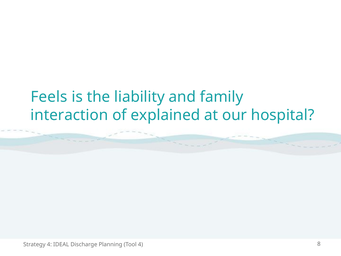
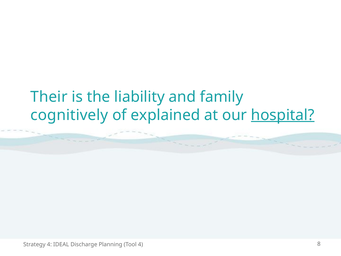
Feels: Feels -> Their (49, 97)
interaction: interaction -> cognitively (69, 115)
hospital underline: none -> present (283, 115)
